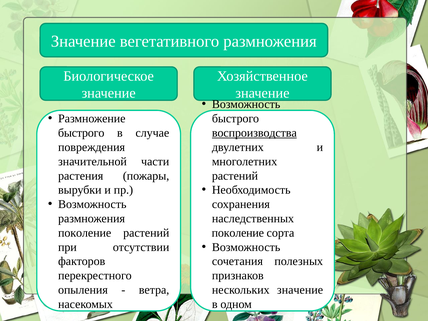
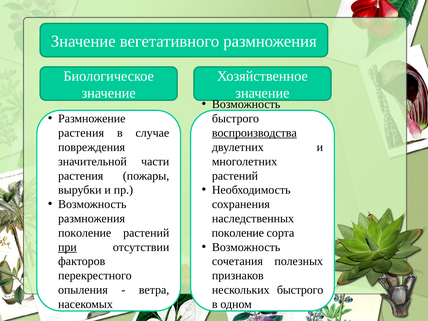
быстрого: быстрого -> растения (81, 133)
при underline: none -> present (67, 247)
нескольких значение: значение -> быстрого (300, 290)
